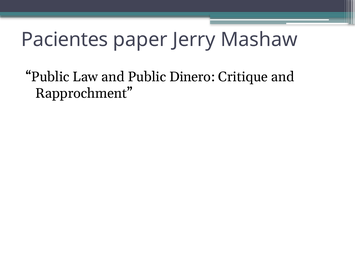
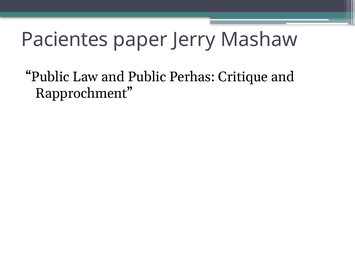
Dinero: Dinero -> Perhas (192, 77)
